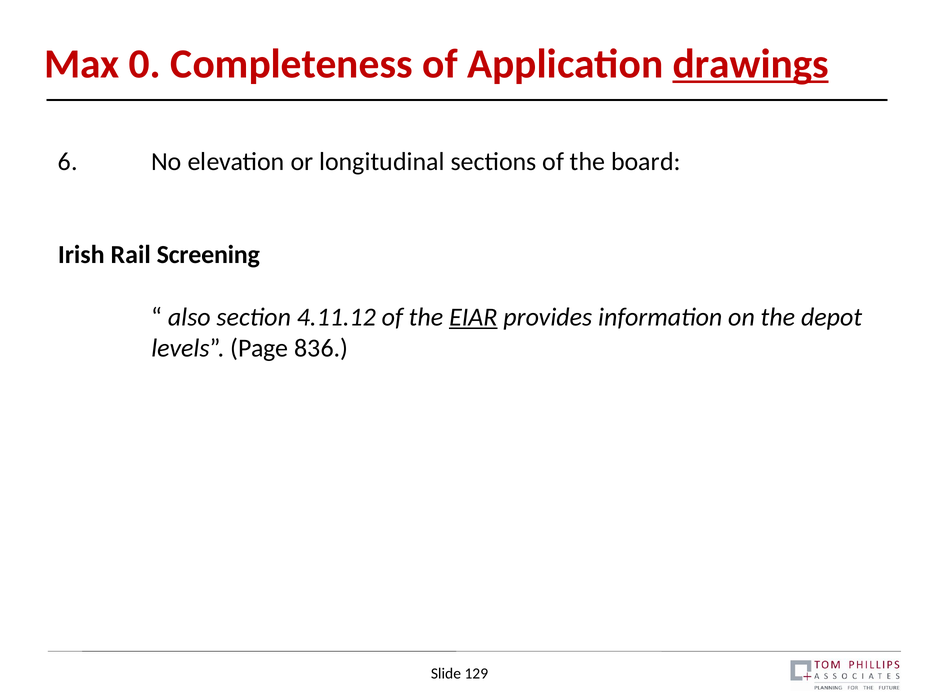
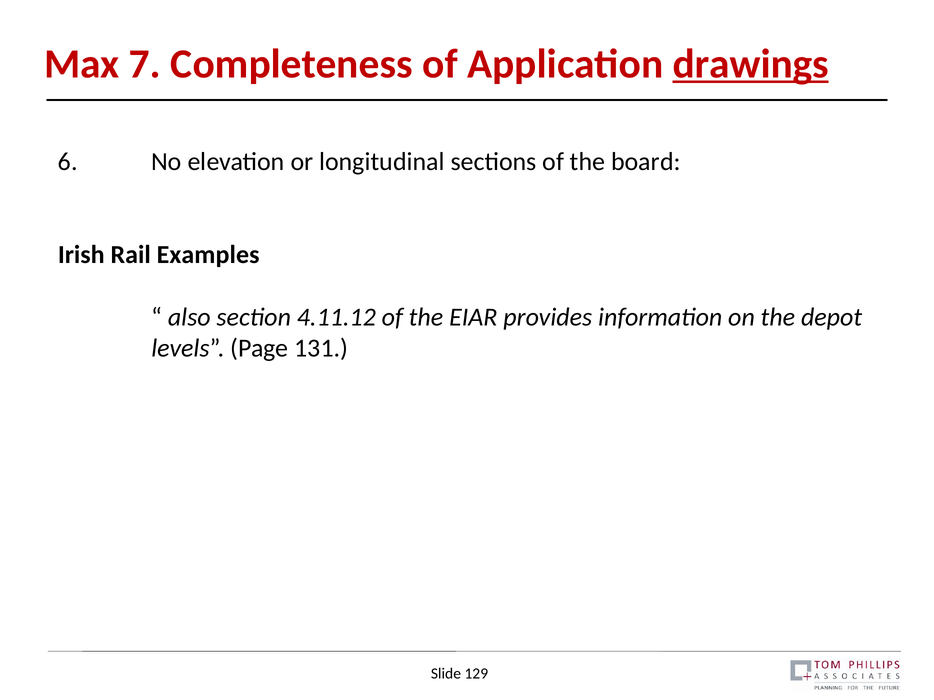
0: 0 -> 7 (145, 64)
Screening: Screening -> Examples (208, 255)
EIAR underline: present -> none (473, 317)
836: 836 -> 131 (321, 348)
